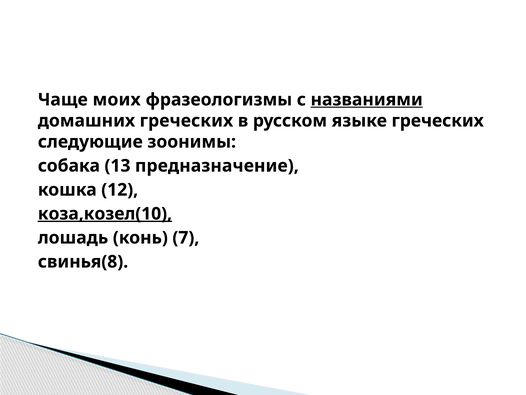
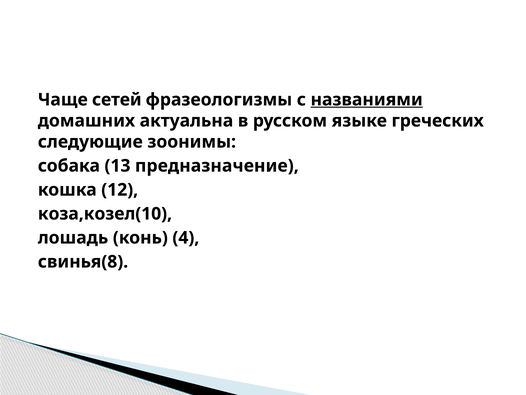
моих: моих -> сетей (117, 100)
домашних греческих: греческих -> актуальна (186, 121)
коза,козел(10 underline: present -> none (105, 214)
7: 7 -> 4 (186, 237)
